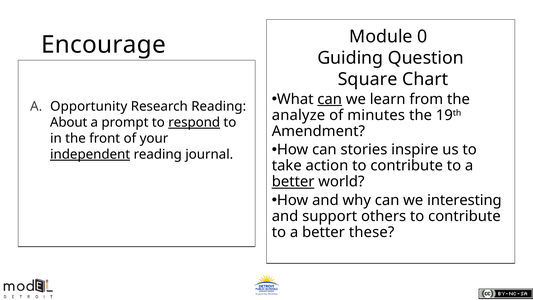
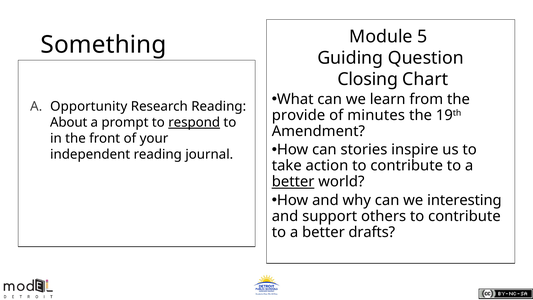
0: 0 -> 5 (422, 37)
Encourage: Encourage -> Something (104, 45)
Square: Square -> Closing (368, 79)
can underline: present -> none (330, 99)
analyze: analyze -> provide (299, 115)
independent underline: present -> none (90, 154)
these: these -> drafts (372, 232)
